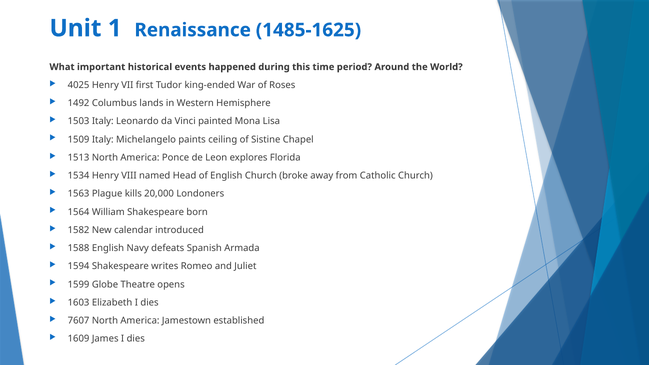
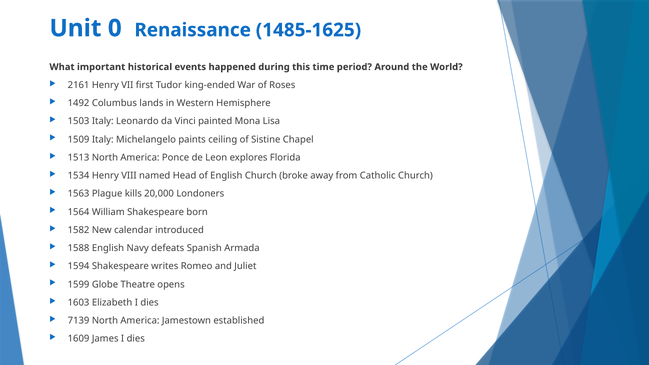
1: 1 -> 0 (115, 28)
4025: 4025 -> 2161 (79, 85)
7607: 7607 -> 7139 (79, 321)
